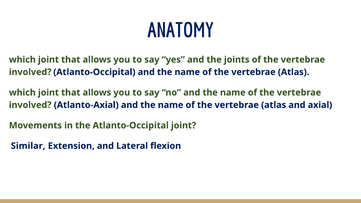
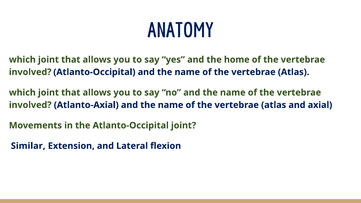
joints: joints -> home (237, 60)
